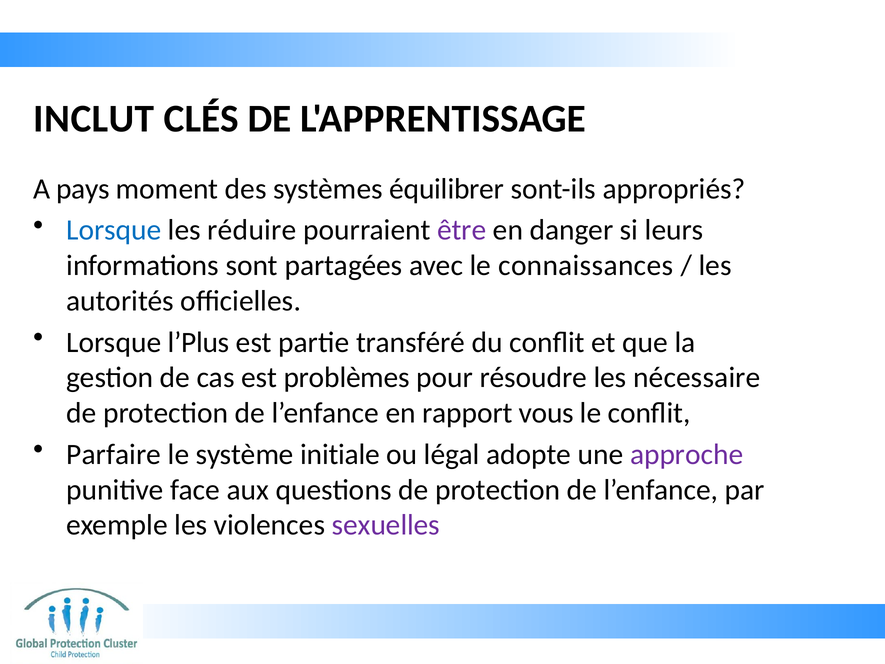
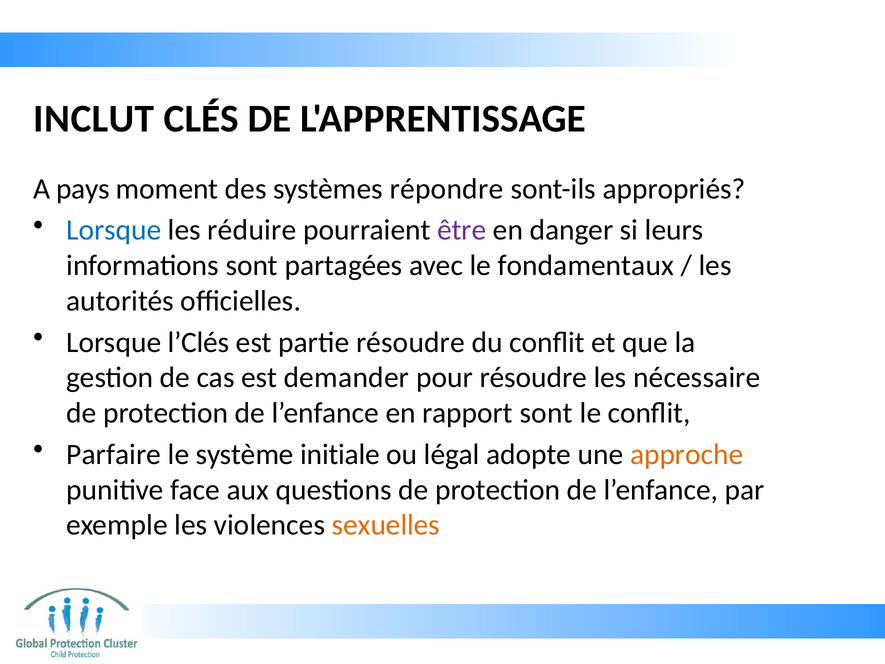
équilibrer: équilibrer -> répondre (447, 189)
connaissances: connaissances -> fondamentaux (586, 265)
l’Plus: l’Plus -> l’Clés (199, 342)
partie transféré: transféré -> résoudre (410, 342)
problèmes: problèmes -> demander (346, 378)
rapport vous: vous -> sont (546, 413)
approche colour: purple -> orange (687, 454)
sexuelles colour: purple -> orange (386, 525)
